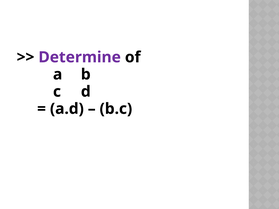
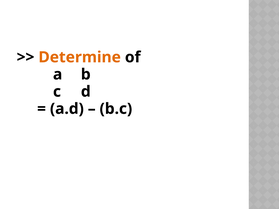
Determine colour: purple -> orange (80, 57)
